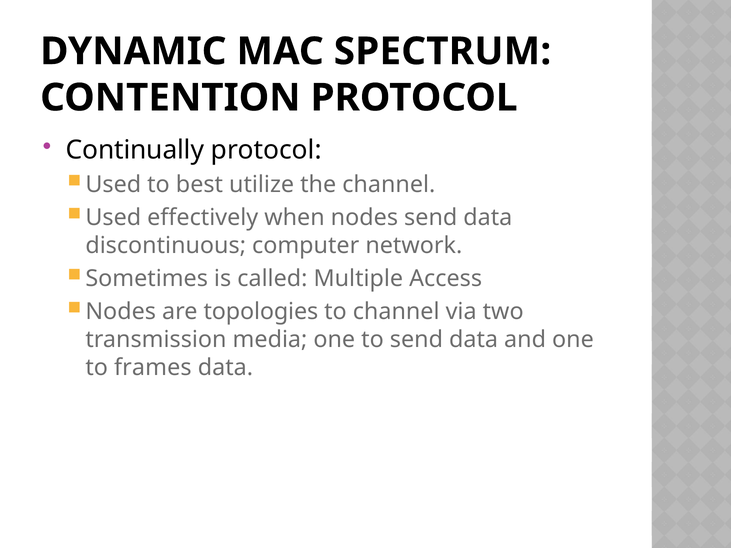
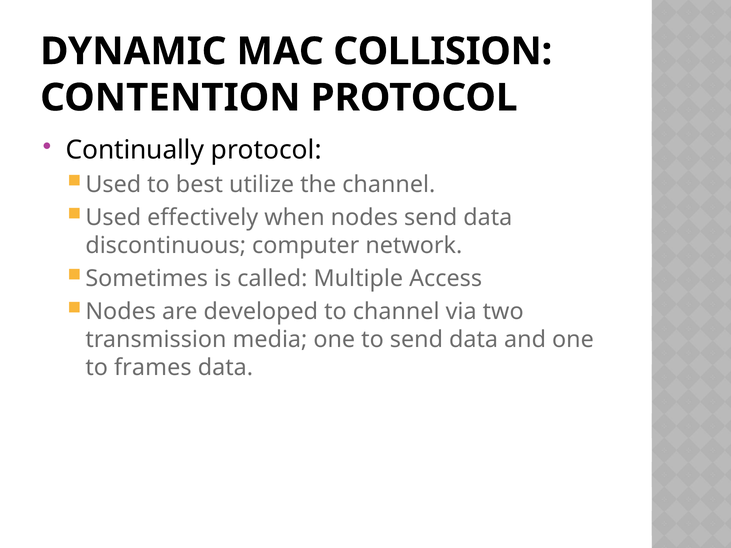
SPECTRUM: SPECTRUM -> COLLISION (443, 51)
topologies: topologies -> developed (261, 312)
